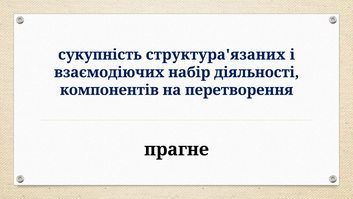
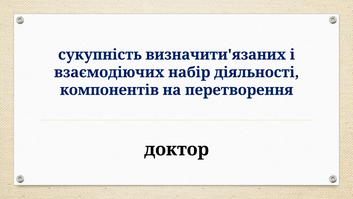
структура'язаних: структура'язаних -> визначити'язаних (216, 55)
прагне: прагне -> доктор (177, 149)
